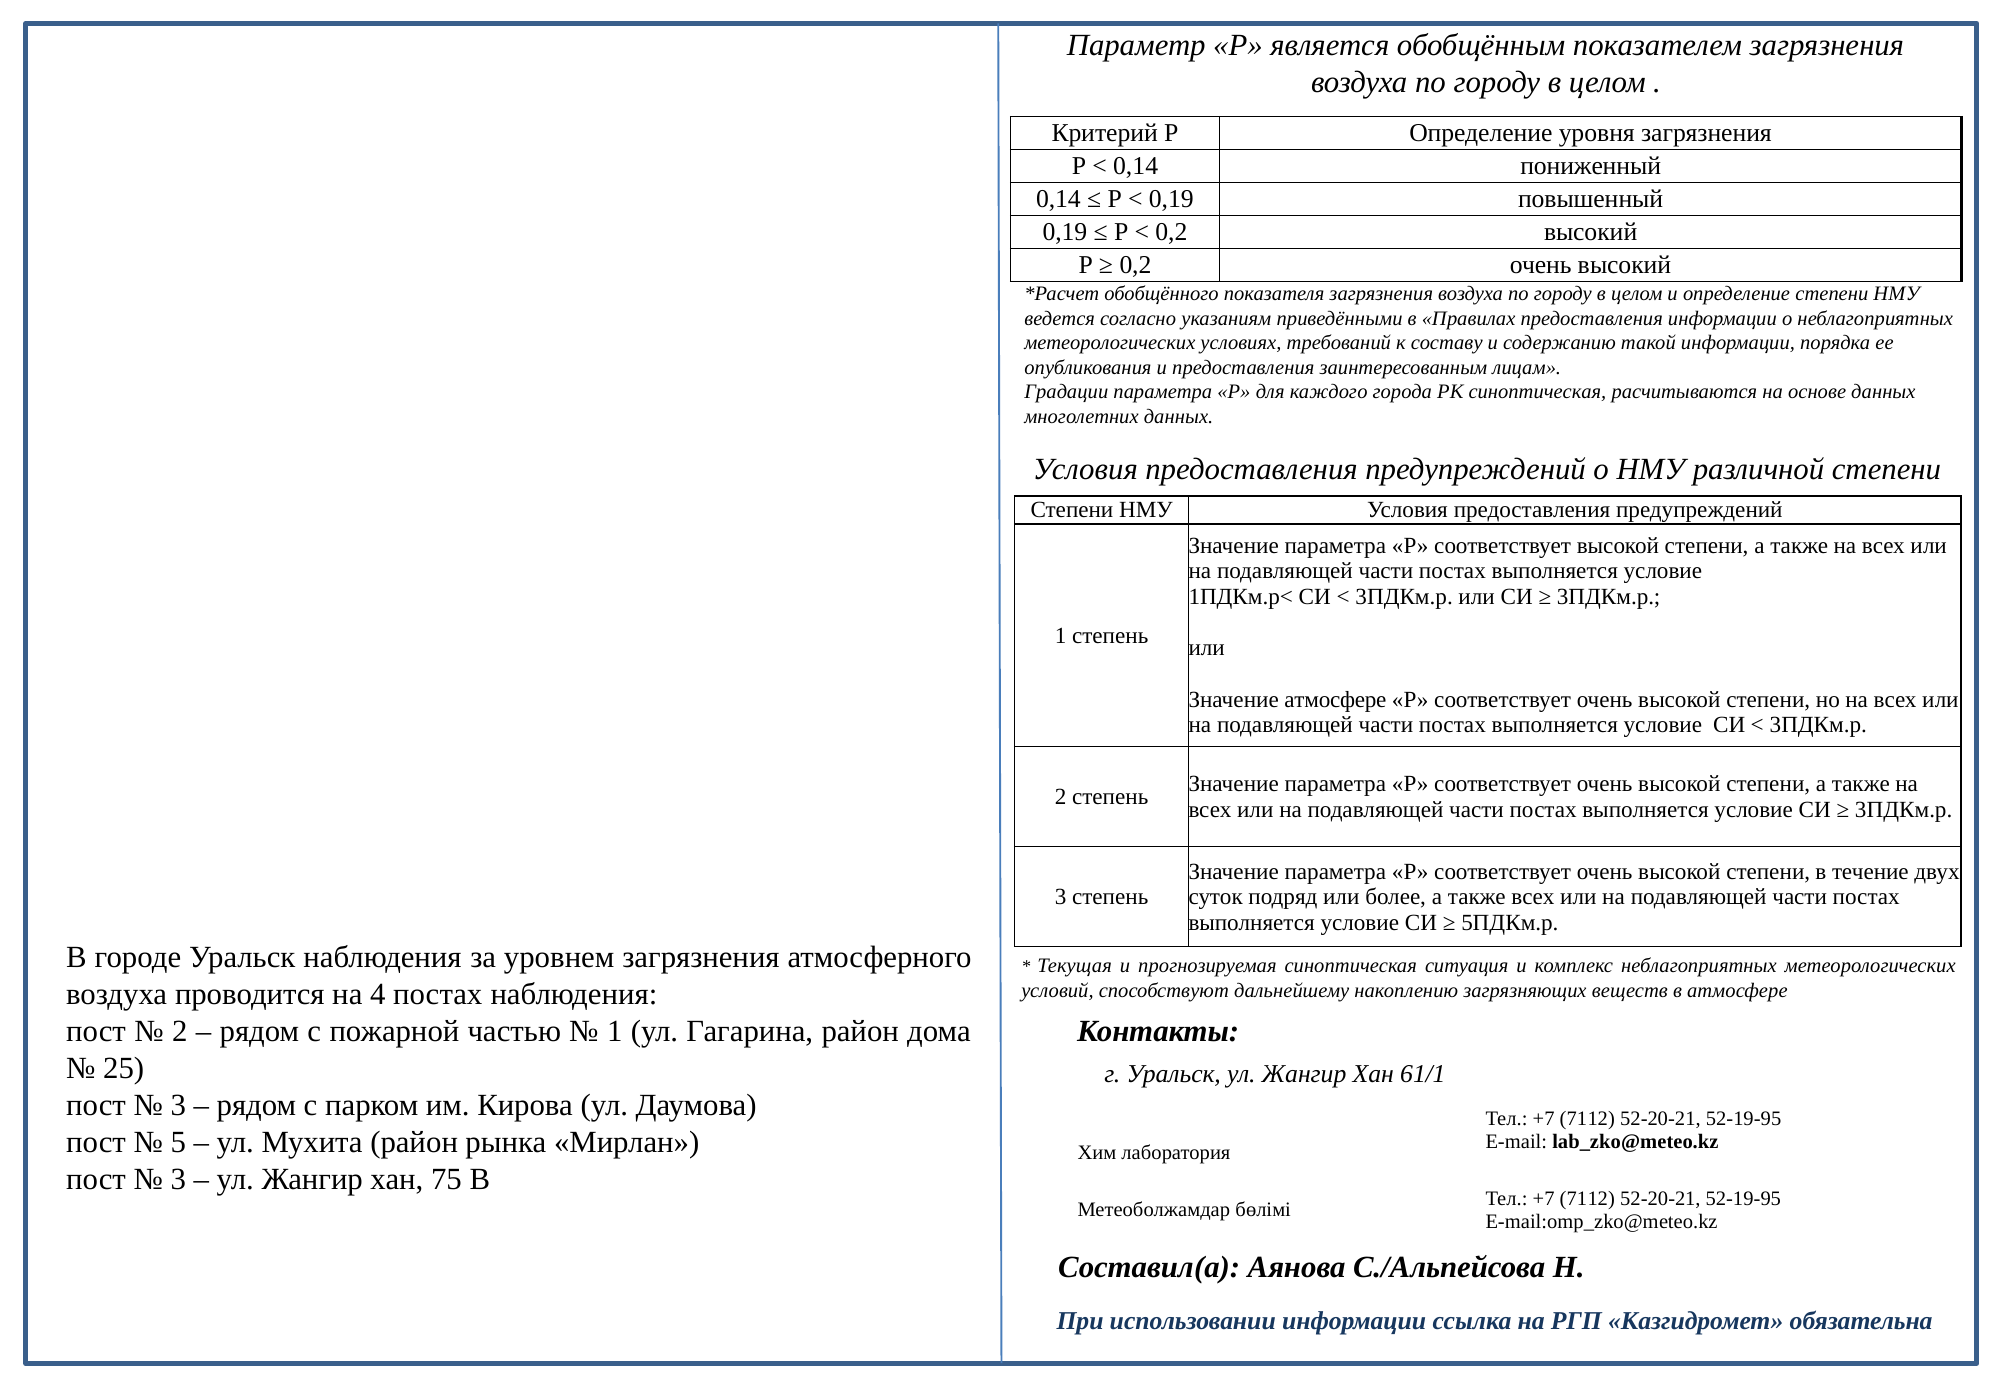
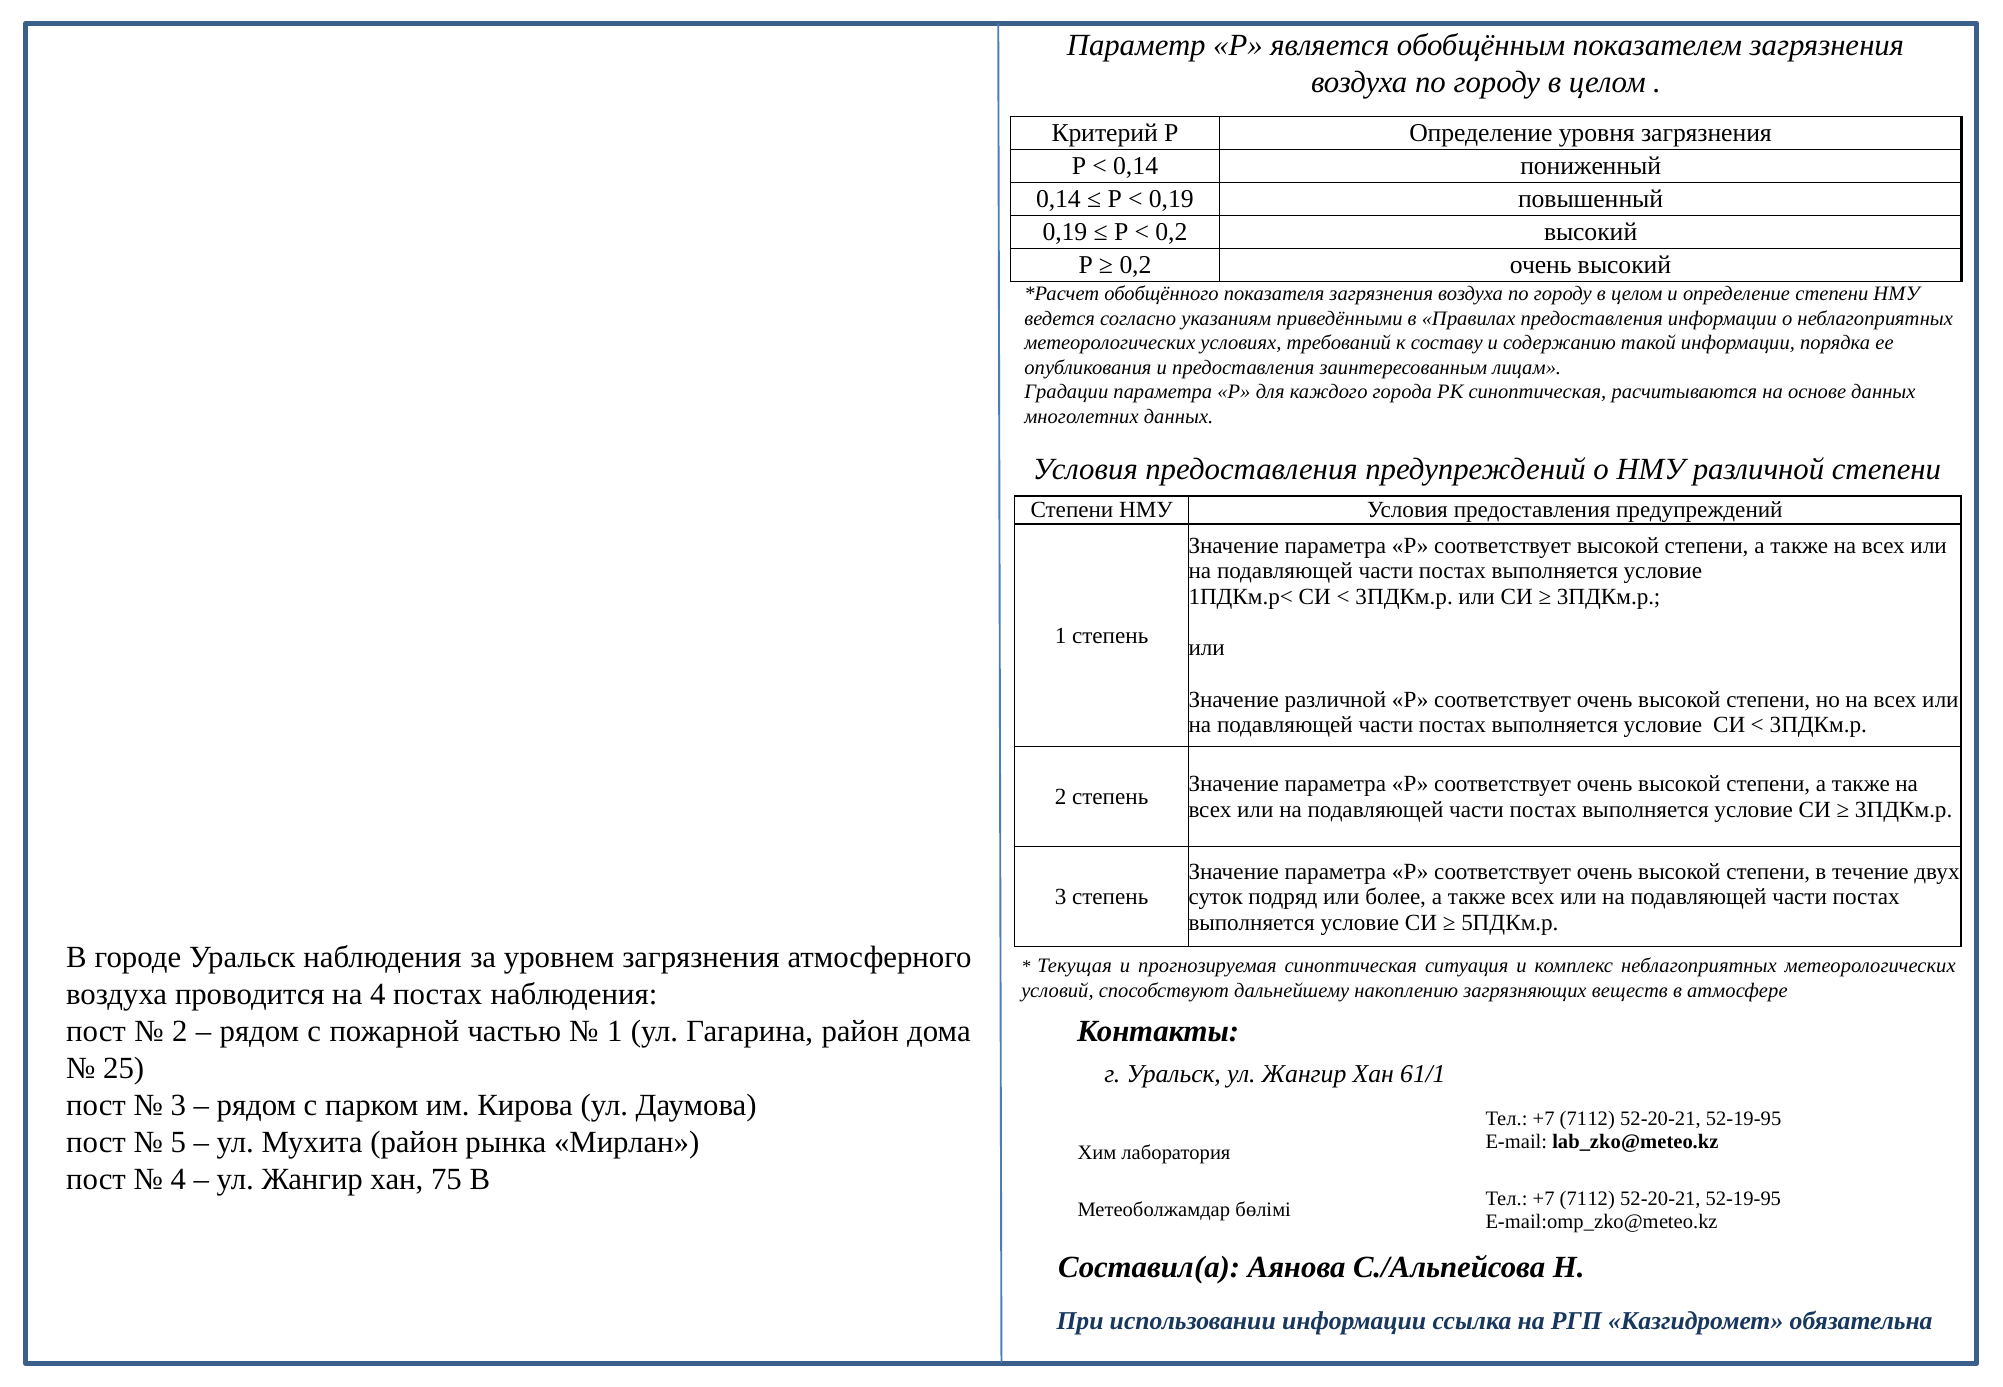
Значение атмосфере: атмосфере -> различной (1335, 699)
3: 3 -> 4 (178, 1179)
